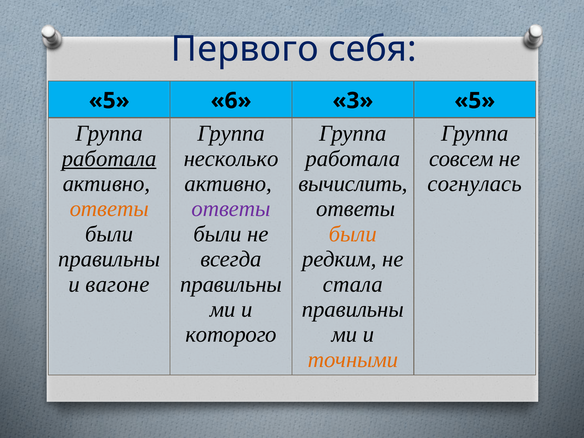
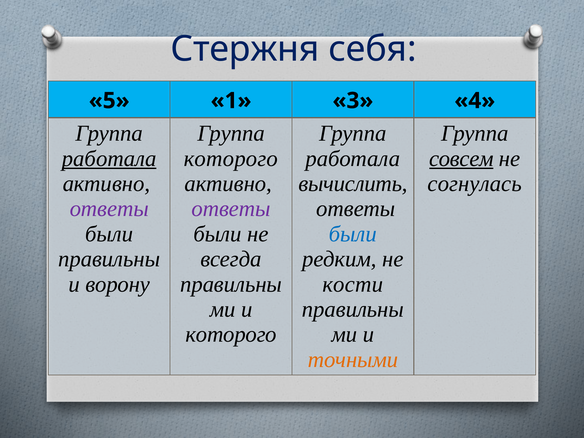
Первого: Первого -> Стержня (245, 49)
6: 6 -> 1 (231, 101)
3 5: 5 -> 4 (475, 101)
несколько: несколько -> которого (231, 159)
совсем underline: none -> present (461, 159)
ответы colour: orange -> purple (109, 209)
были colour: orange -> blue (353, 234)
вагоне: вагоне -> ворону (118, 284)
стала: стала -> кости (353, 284)
